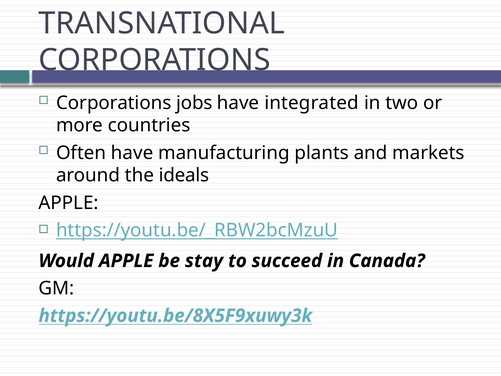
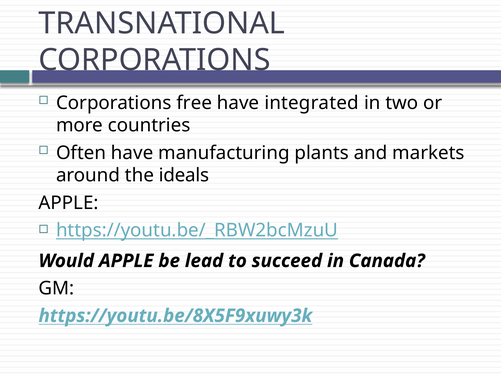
jobs: jobs -> free (194, 103)
stay: stay -> lead (204, 261)
